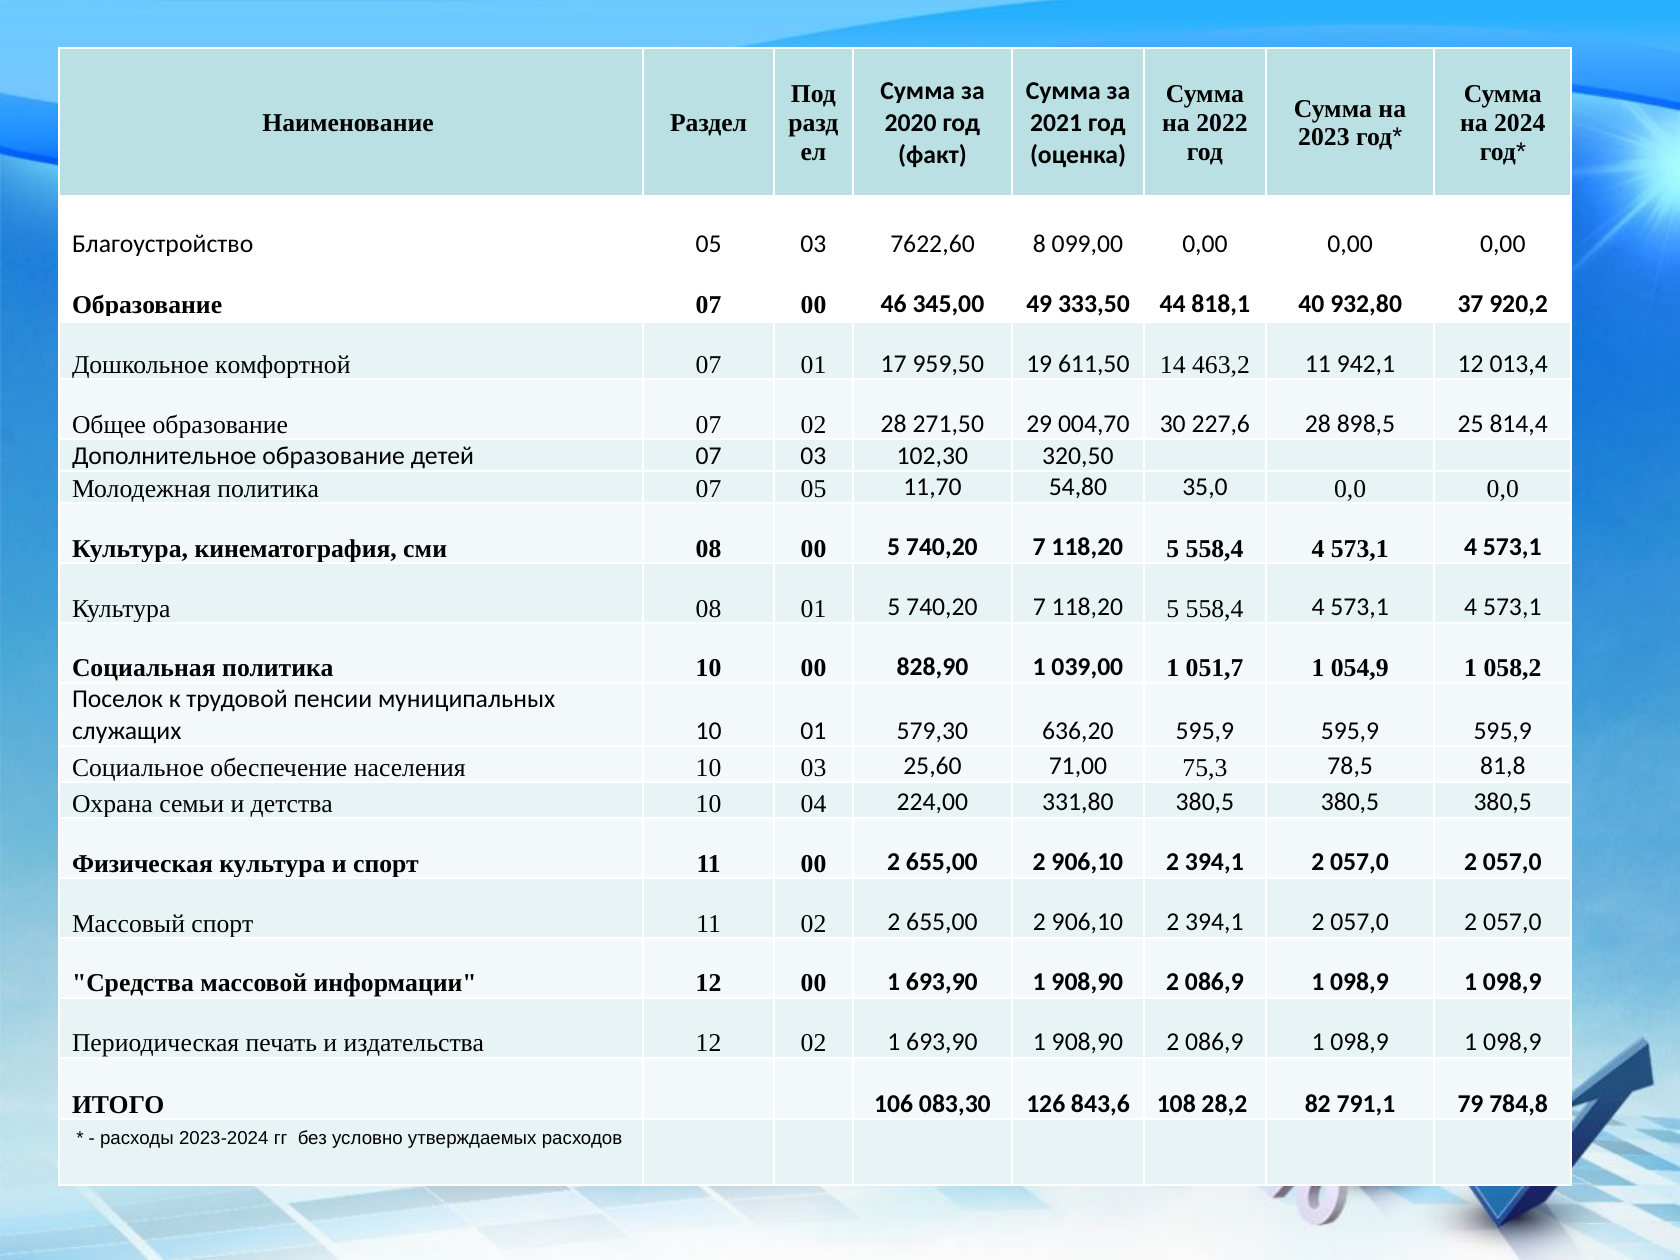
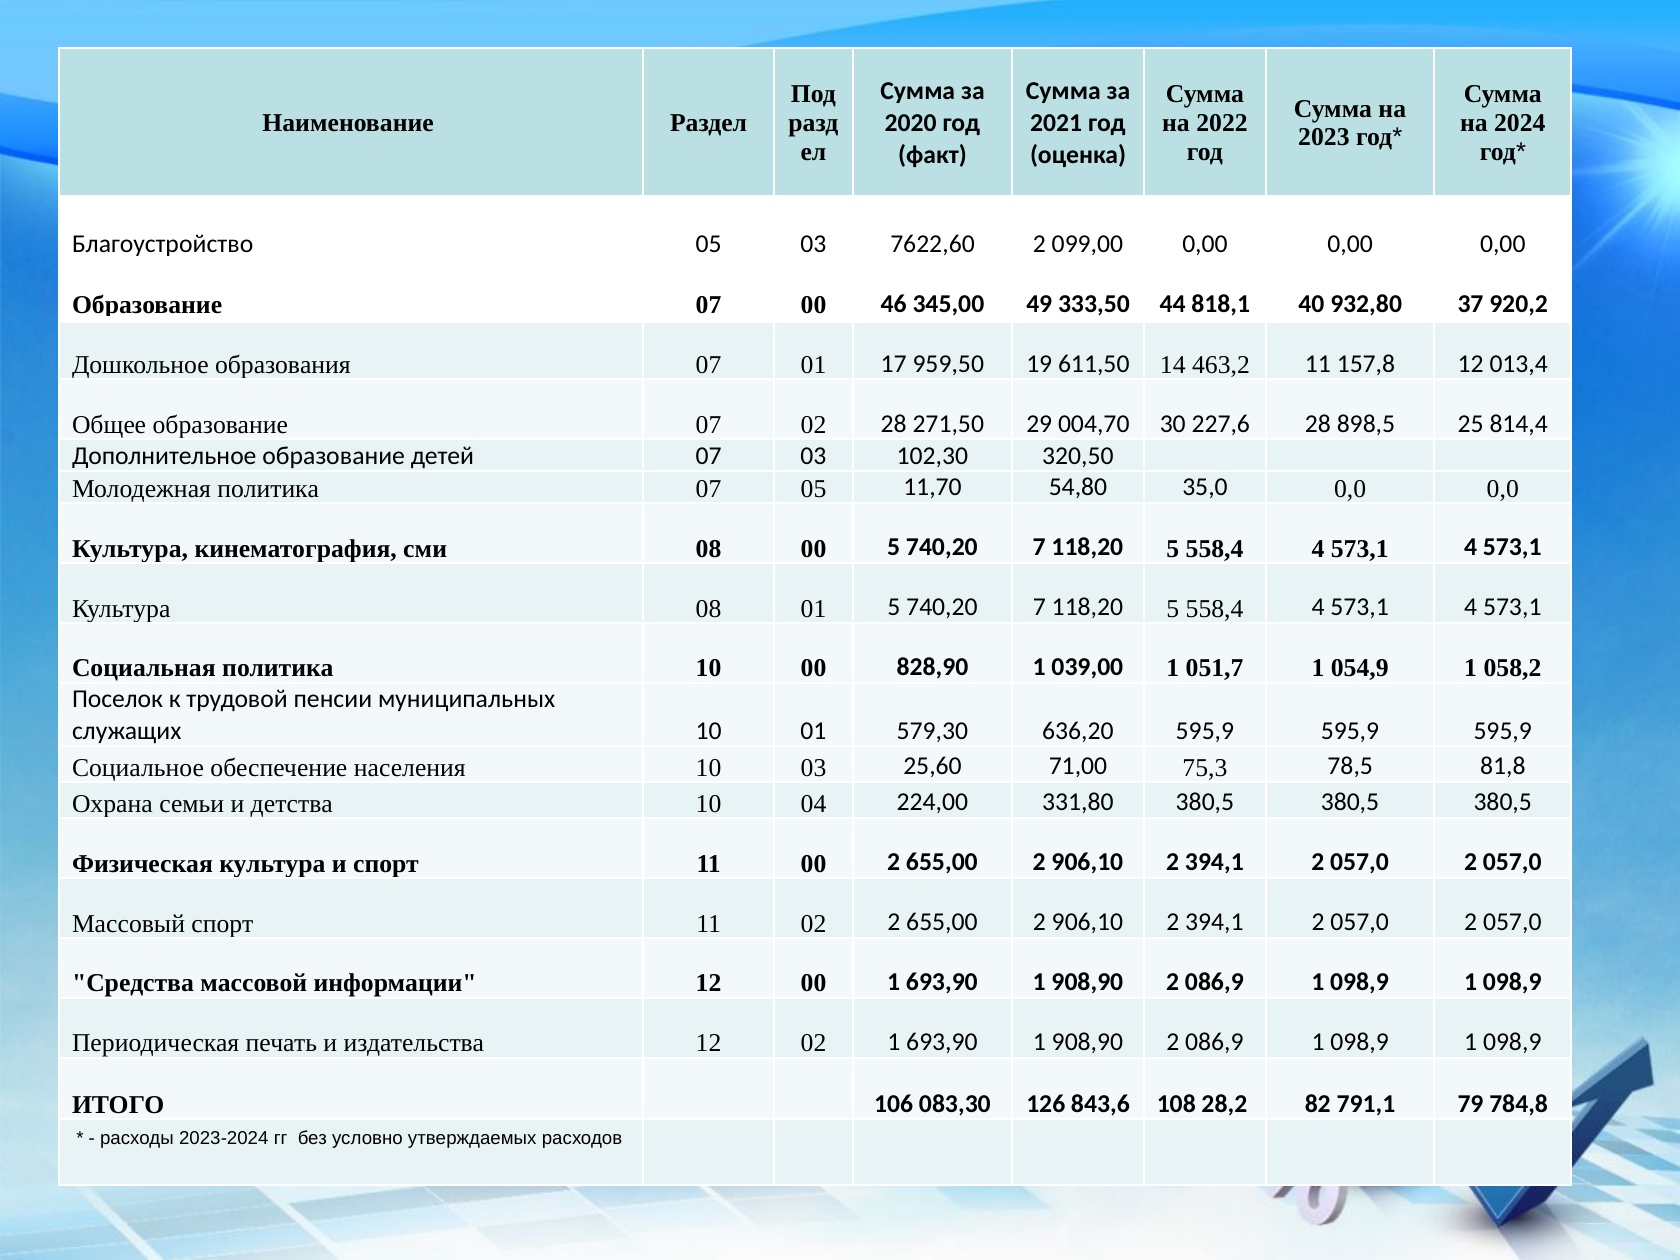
7622,60 8: 8 -> 2 (1039, 244)
комфортной: комфортной -> образования (283, 365)
942,1: 942,1 -> 157,8 (1366, 364)
